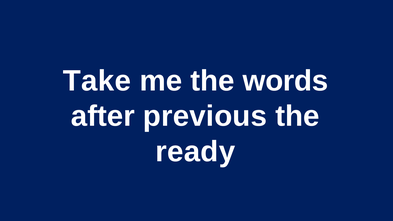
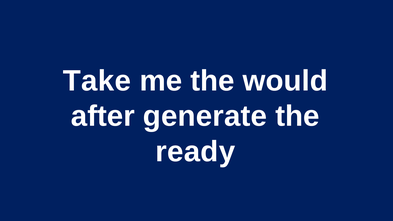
words: words -> would (285, 81)
previous: previous -> generate (205, 116)
